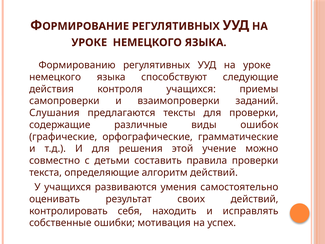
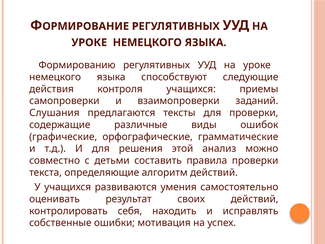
учение: учение -> анализ (219, 149)
